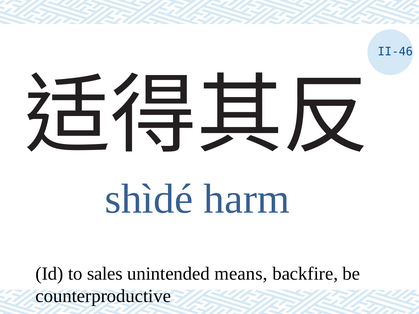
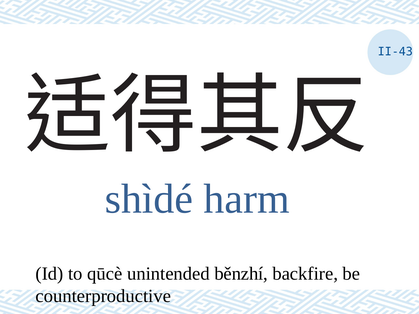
II-46: II-46 -> II-43 (395, 52)
sales: sales -> qūcè (105, 274)
means: means -> běnzhí (241, 274)
